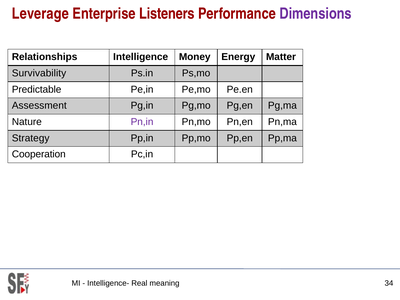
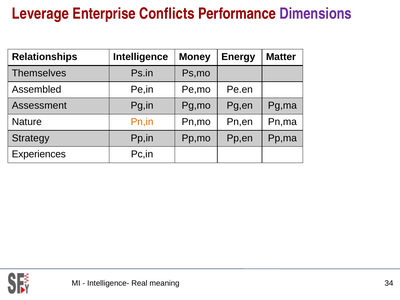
Listeners: Listeners -> Conflicts (167, 14)
Survivability: Survivability -> Themselves (39, 73)
Predictable: Predictable -> Assembled (37, 89)
Pn,in colour: purple -> orange (142, 122)
Cooperation: Cooperation -> Experiences (39, 154)
